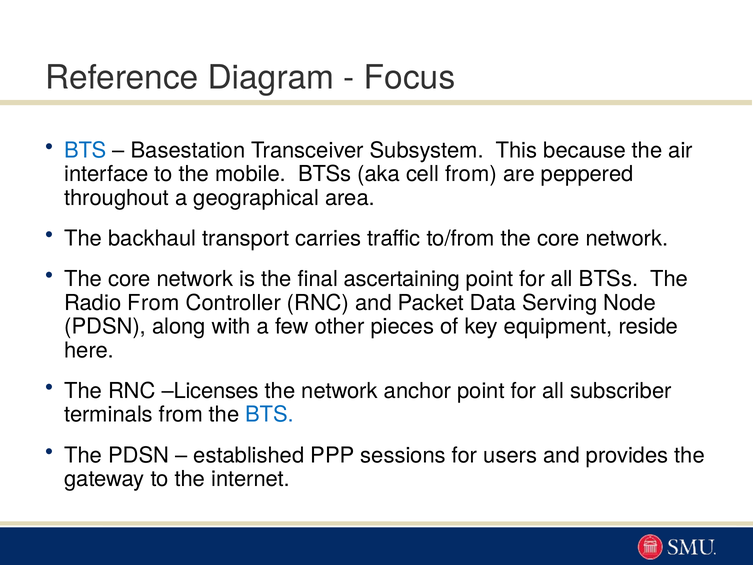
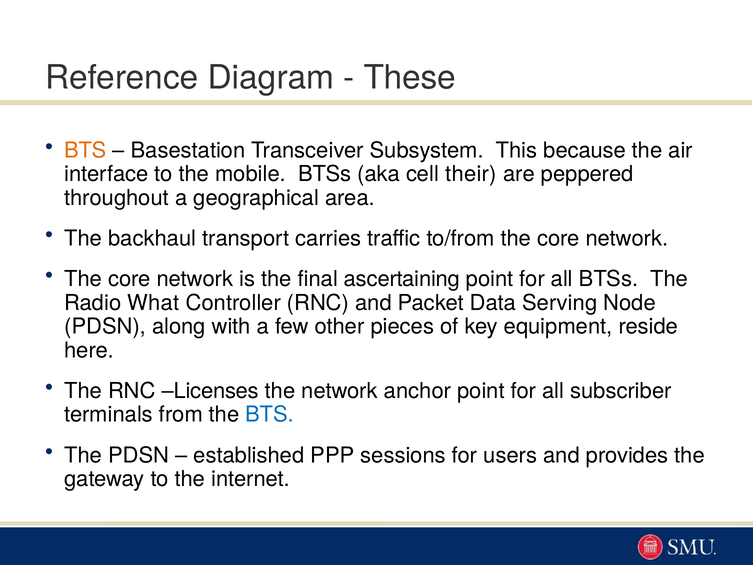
Focus: Focus -> These (410, 77)
BTS colour: blue -> orange (85, 150)
cell from: from -> their (471, 174)
Radio From: From -> What (153, 303)
